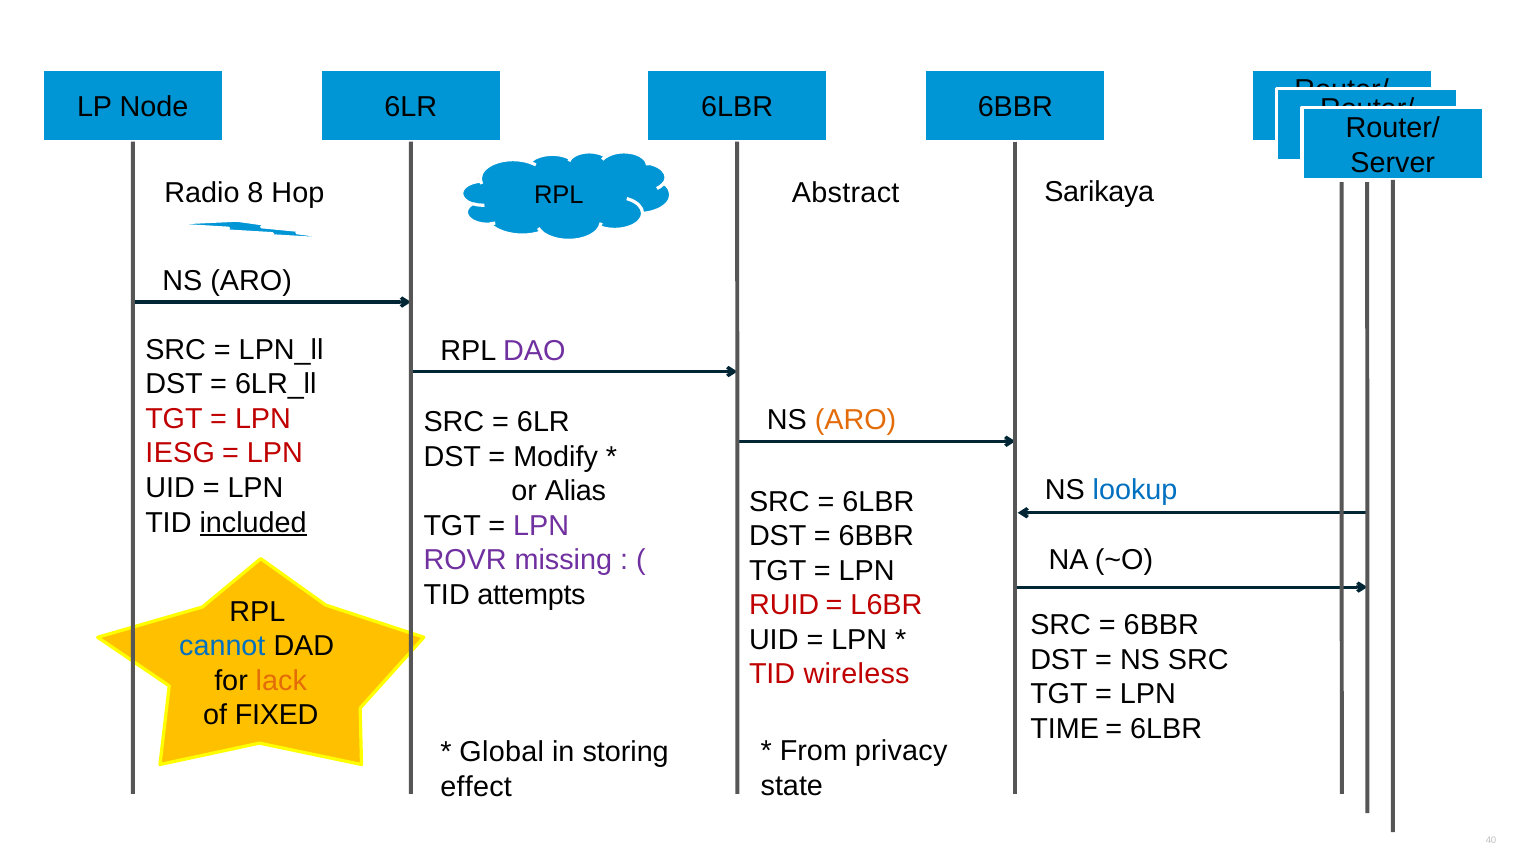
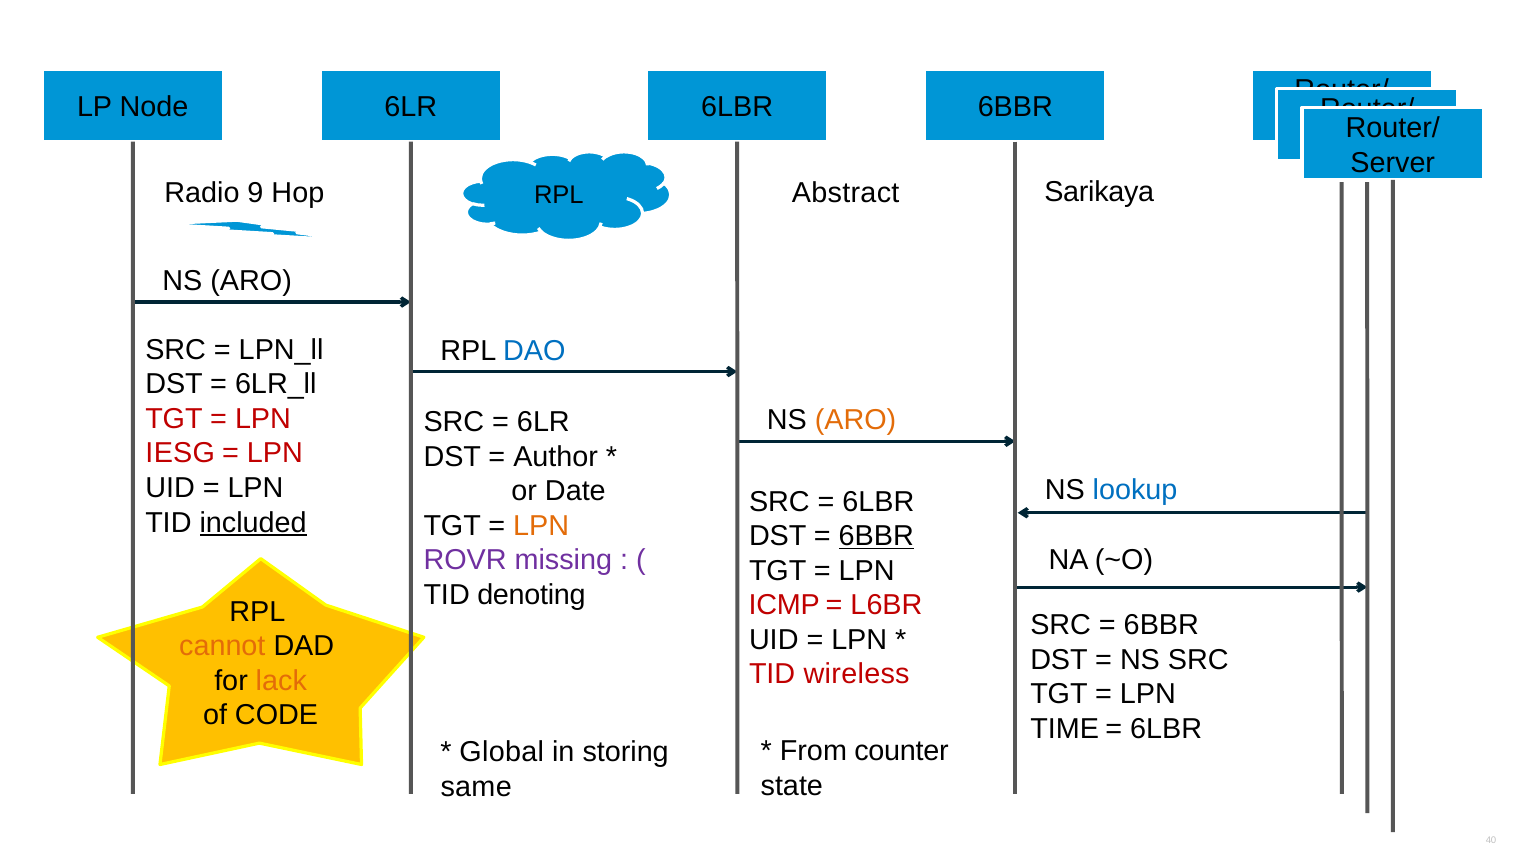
8: 8 -> 9 (255, 193)
DAO colour: purple -> blue (534, 351)
Modify: Modify -> Author (556, 457)
Alias: Alias -> Date (575, 491)
LPN colour: purple -> orange (541, 526)
6BBR underline: none -> present (876, 537)
attempts: attempts -> denoting (531, 595)
RUID: RUID -> ICMP (784, 606)
cannot colour: blue -> orange (222, 647)
FIXED: FIXED -> CODE (277, 716)
privacy: privacy -> counter (901, 752)
effect: effect -> same (476, 787)
